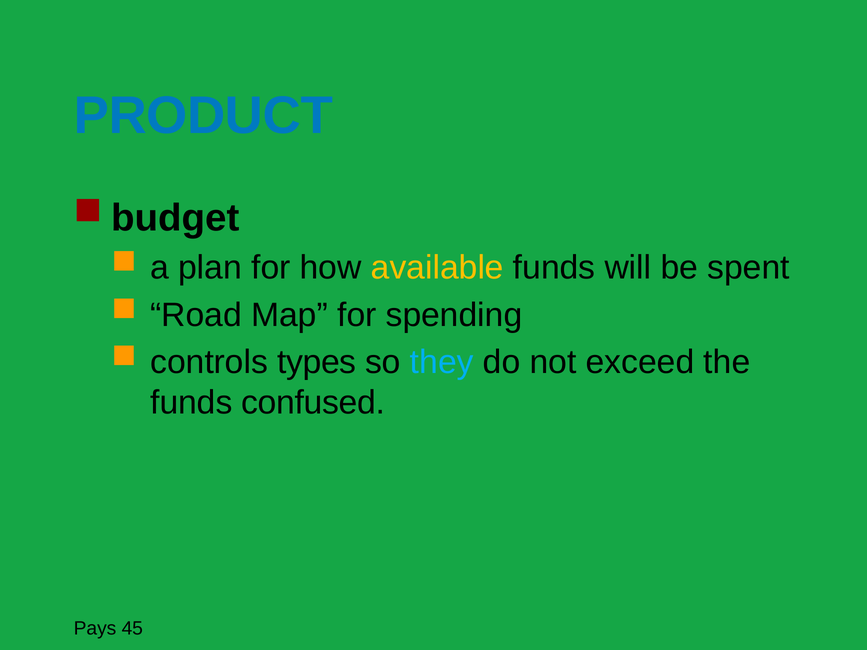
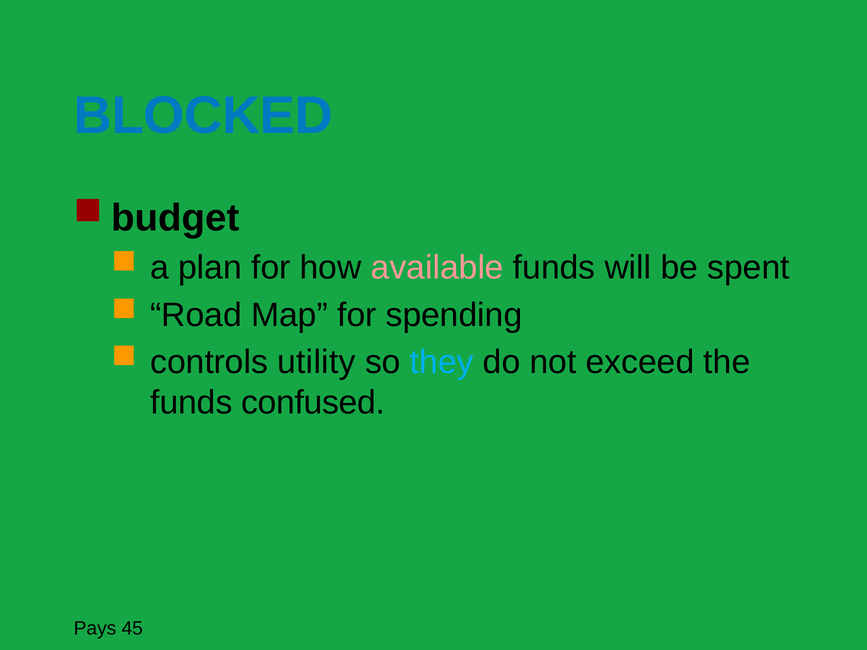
PRODUCT: PRODUCT -> BLOCKED (203, 116)
available colour: yellow -> pink (437, 268)
types: types -> utility (316, 362)
